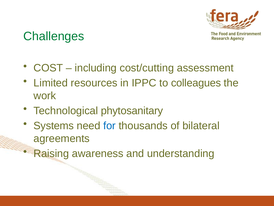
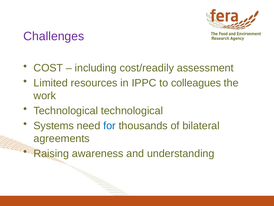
Challenges colour: green -> purple (54, 36)
cost/cutting: cost/cutting -> cost/readily (147, 68)
Technological phytosanitary: phytosanitary -> technological (132, 111)
